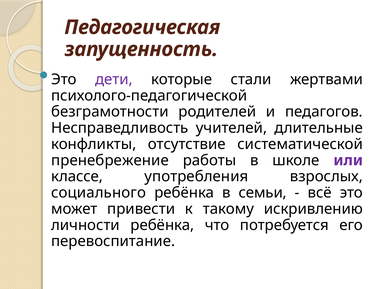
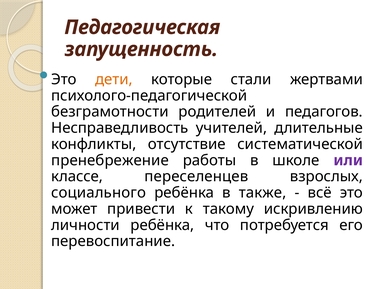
дети colour: purple -> orange (114, 80)
употребления: употребления -> переселенцев (196, 177)
семьи: семьи -> также (263, 193)
